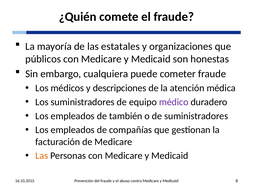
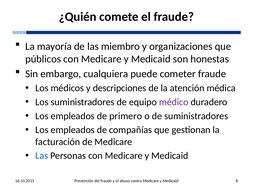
estatales: estatales -> miembro (121, 46)
también: también -> primero (126, 116)
Las colour: orange -> blue (42, 155)
